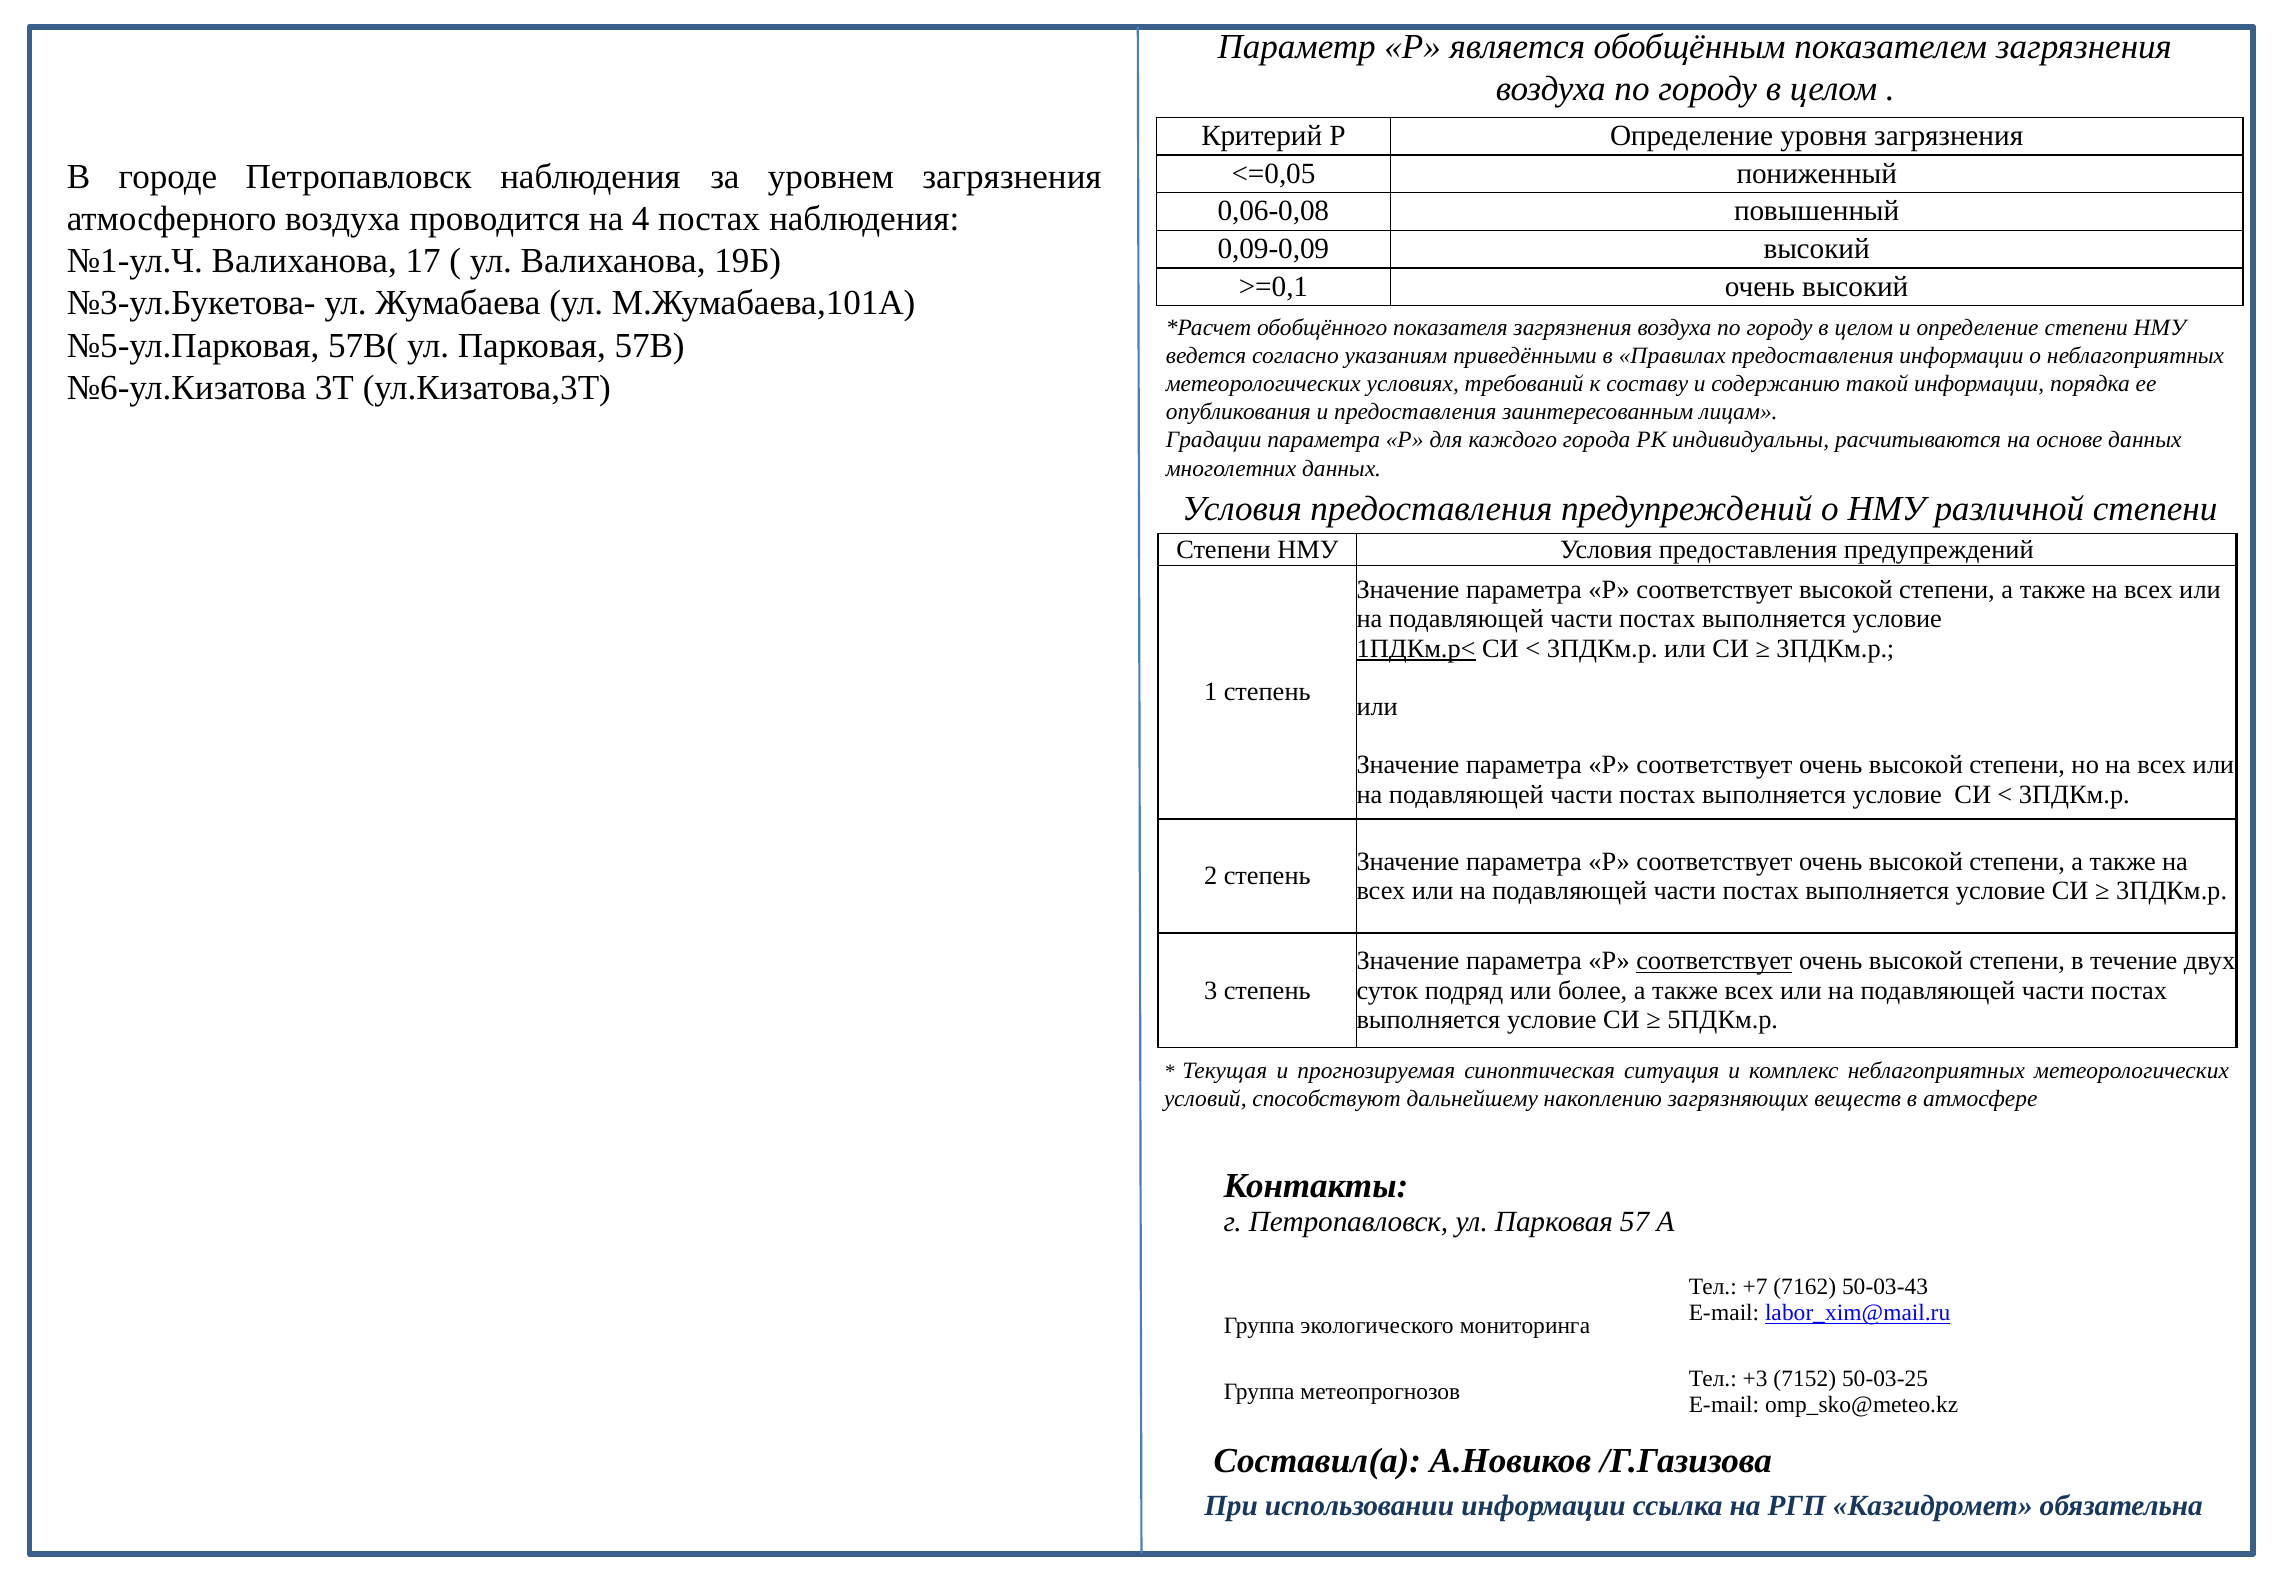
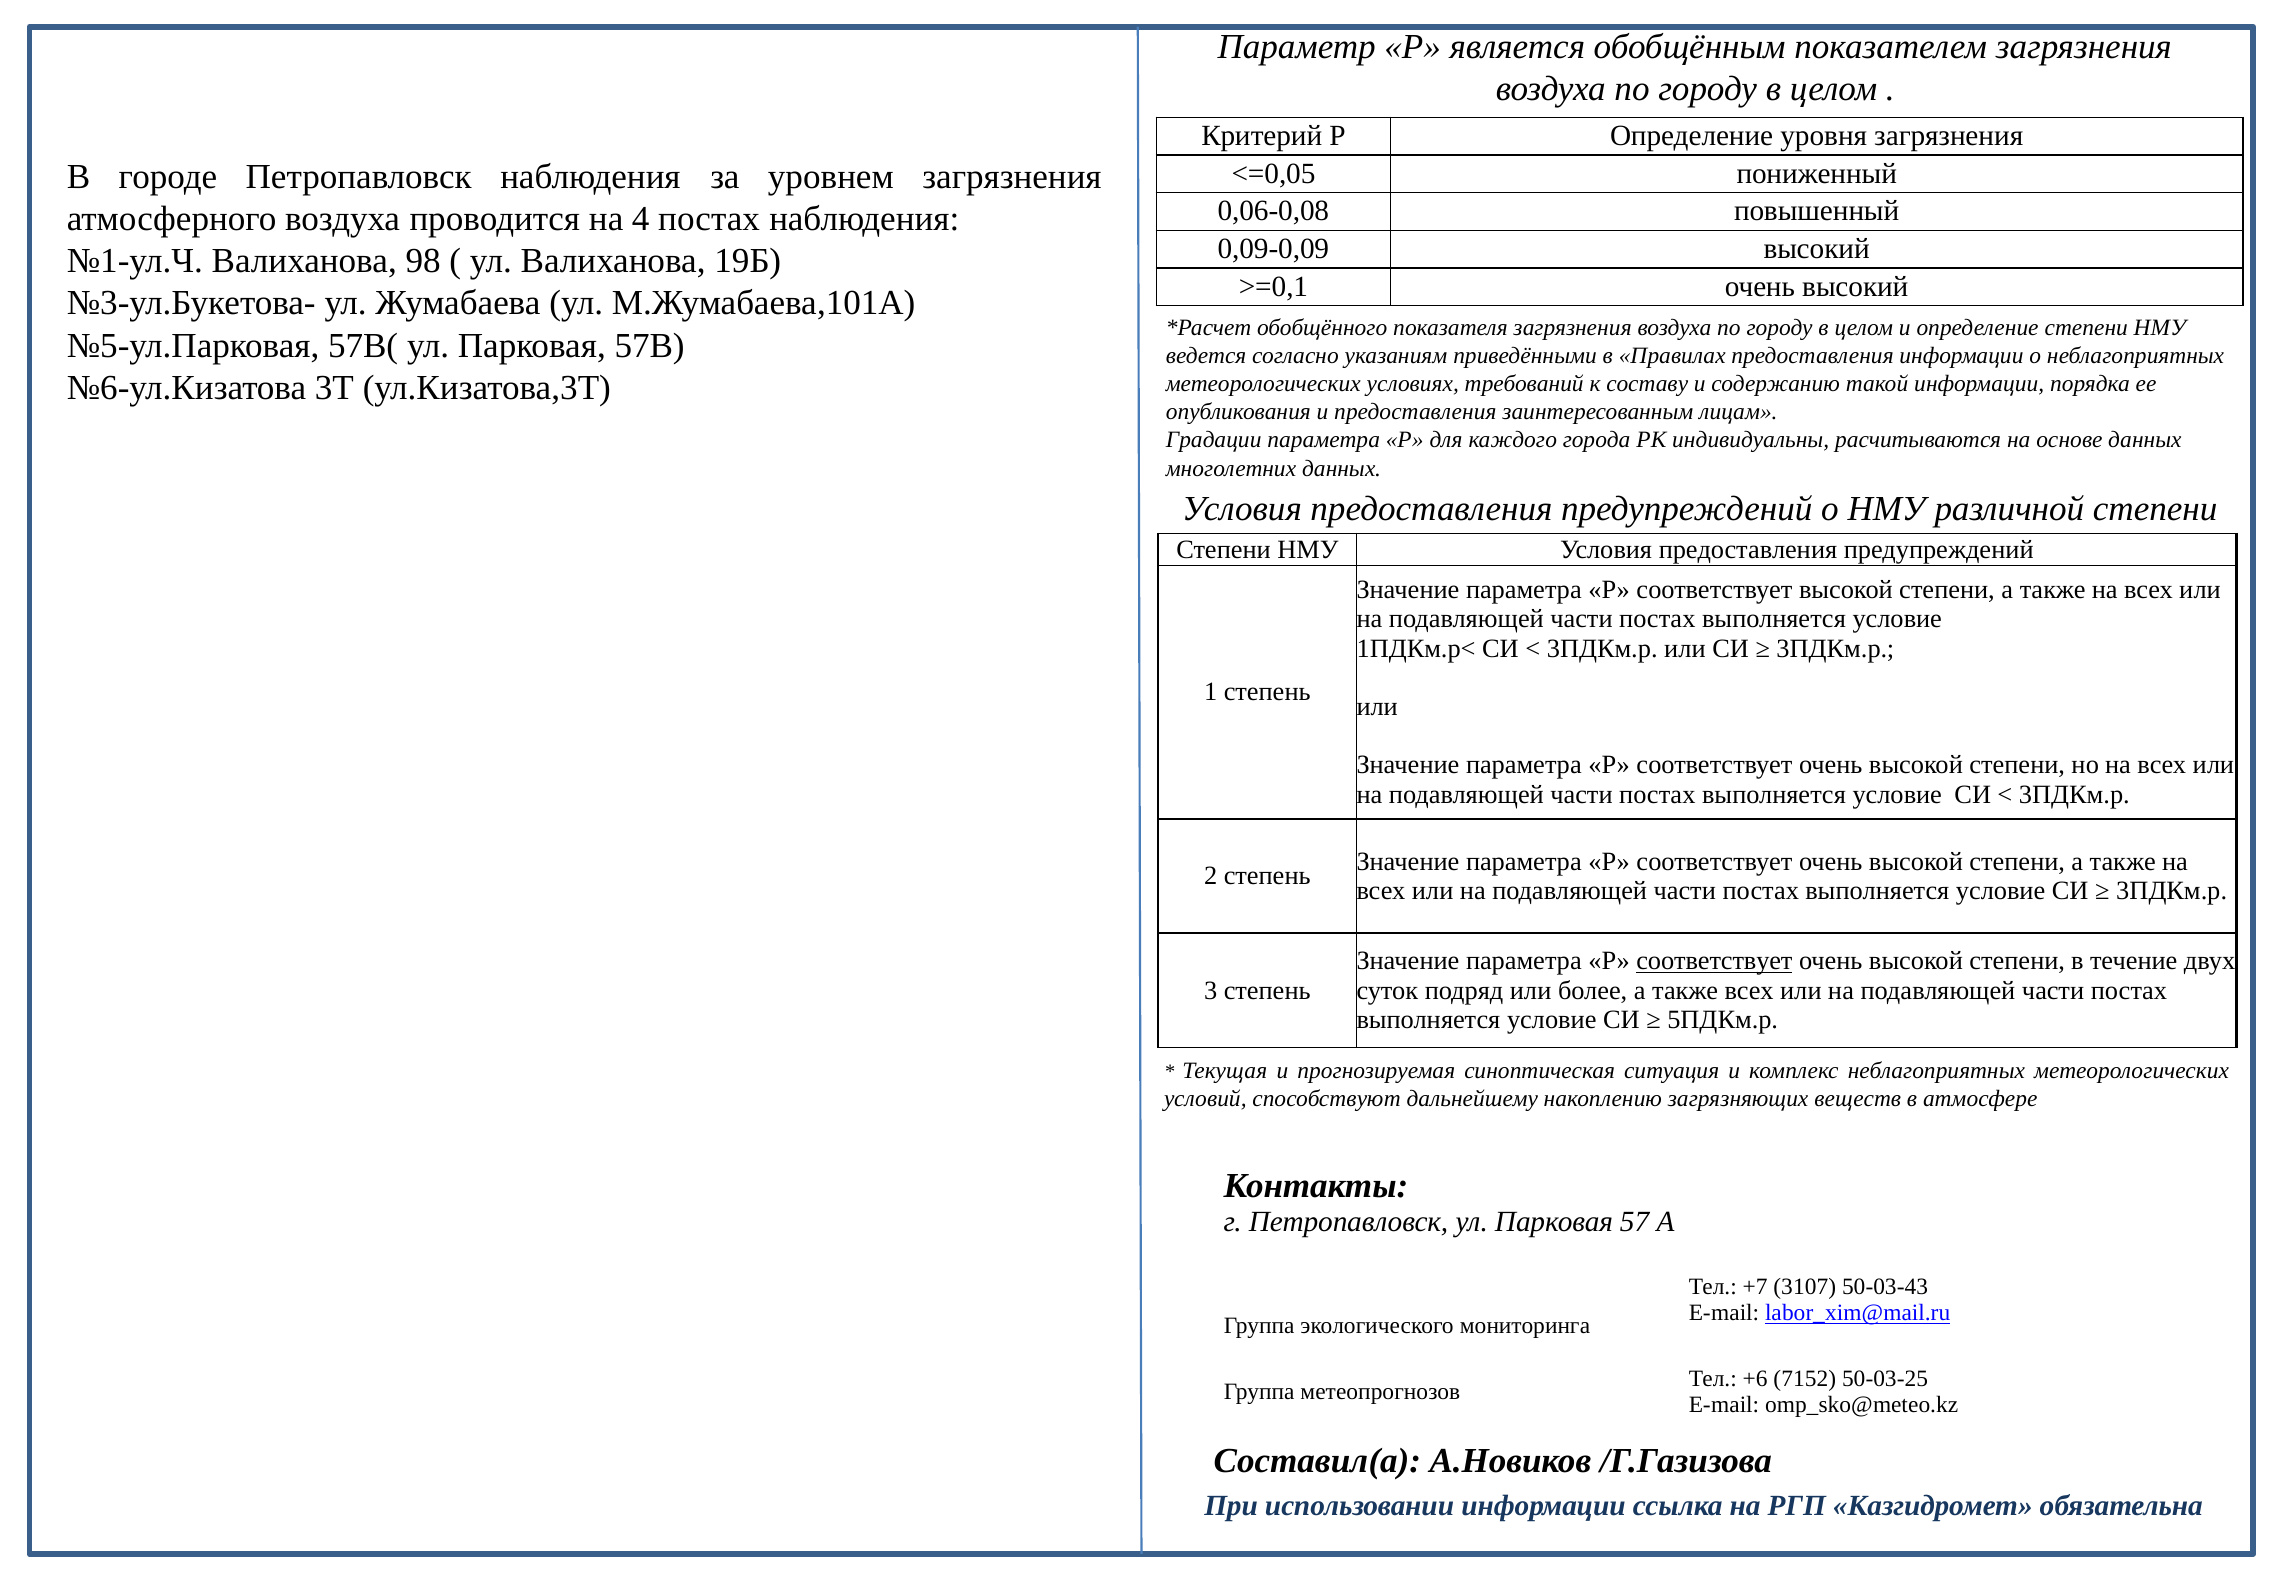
17: 17 -> 98 (423, 261)
1ПДКм.р< underline: present -> none (1416, 648)
7162: 7162 -> 3107 (1805, 1287)
+3: +3 -> +6 (1755, 1378)
